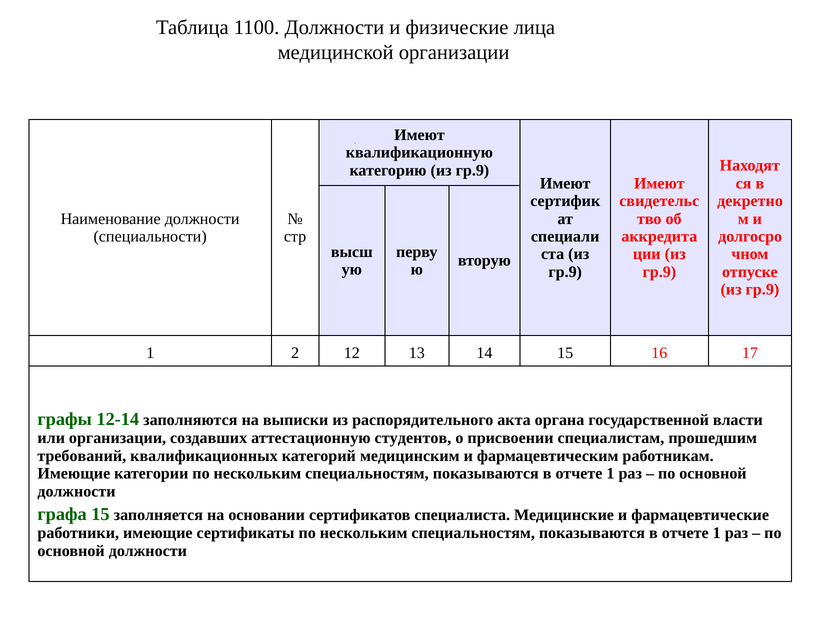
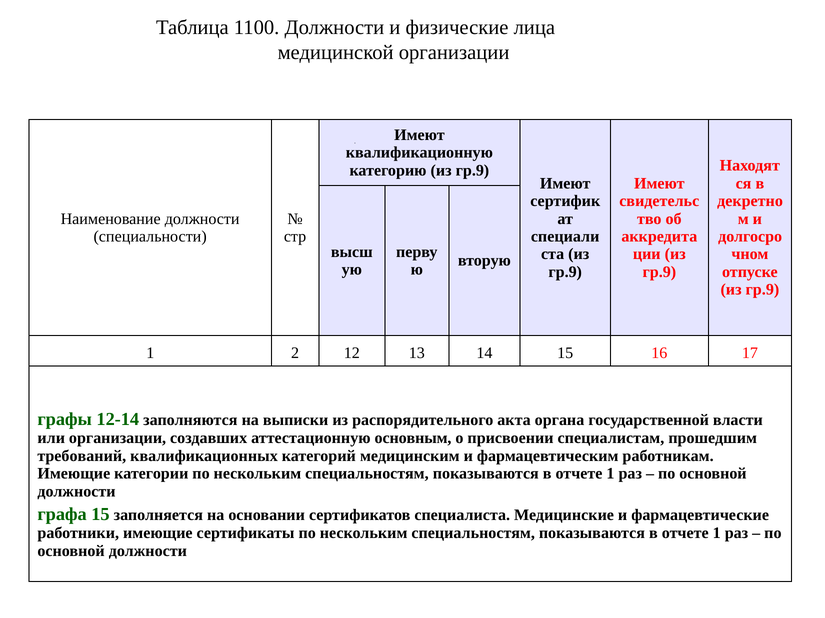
студентов: студентов -> основным (413, 439)
